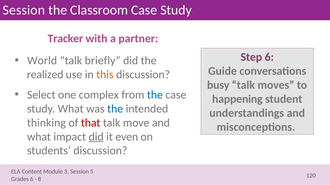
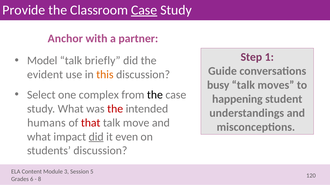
Session: Session -> Provide (24, 10)
Case underline: none -> present (144, 10)
Tracker: Tracker -> Anchor (65, 39)
Step 6: 6 -> 1 (269, 57)
World: World -> Model (42, 61)
realized: realized -> evident (45, 75)
the colour: blue -> black (155, 95)
the colour: blue -> red (115, 109)
thinking: thinking -> humans (46, 123)
